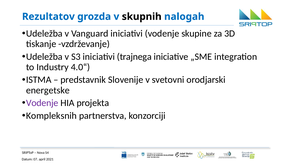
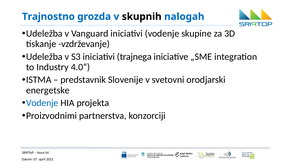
Rezultatov: Rezultatov -> Trajnostno (48, 17)
Vodenje colour: purple -> blue (42, 103)
Kompleksnih: Kompleksnih -> Proizvodnimi (51, 115)
